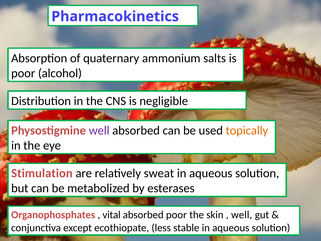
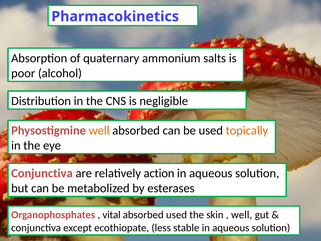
well colour: purple -> orange (99, 130)
Stimulation: Stimulation -> Conjunctiva (42, 173)
sweat: sweat -> action (159, 173)
absorbed poor: poor -> used (176, 215)
